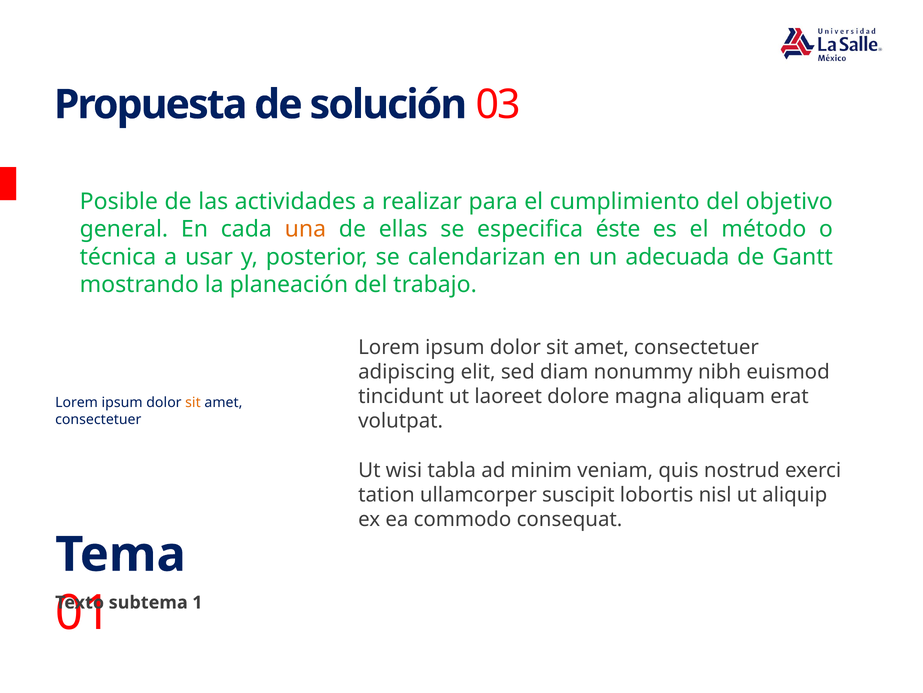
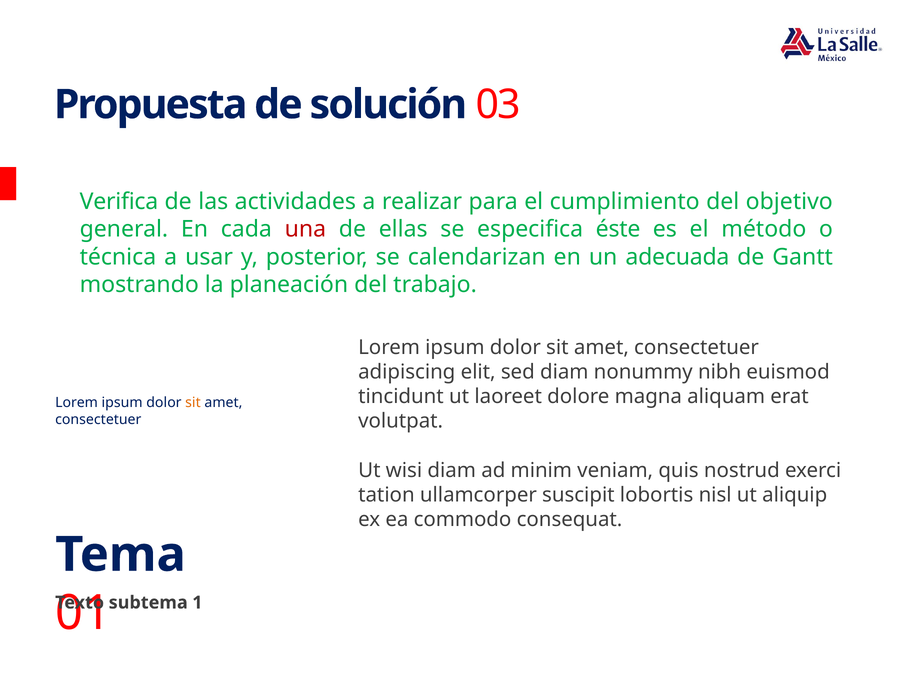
Posible: Posible -> Verifica (119, 201)
una colour: orange -> red (305, 229)
wisi tabla: tabla -> diam (452, 470)
